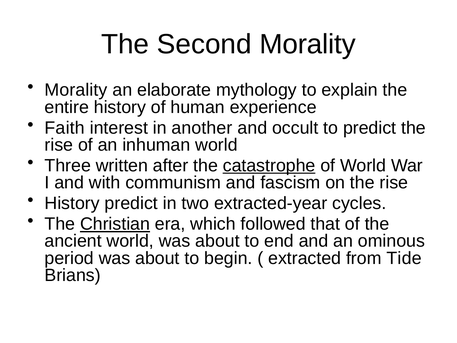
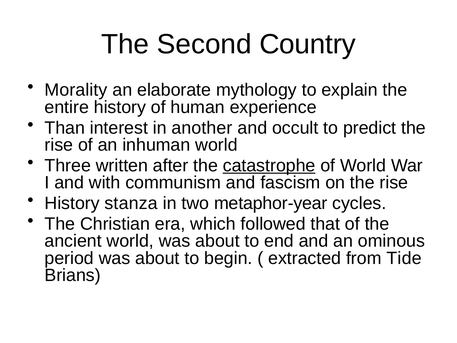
Second Morality: Morality -> Country (308, 44)
Faith: Faith -> Than (65, 128)
History predict: predict -> stanza (131, 203)
extracted-year: extracted-year -> metaphor-year (271, 203)
Christian underline: present -> none (115, 224)
